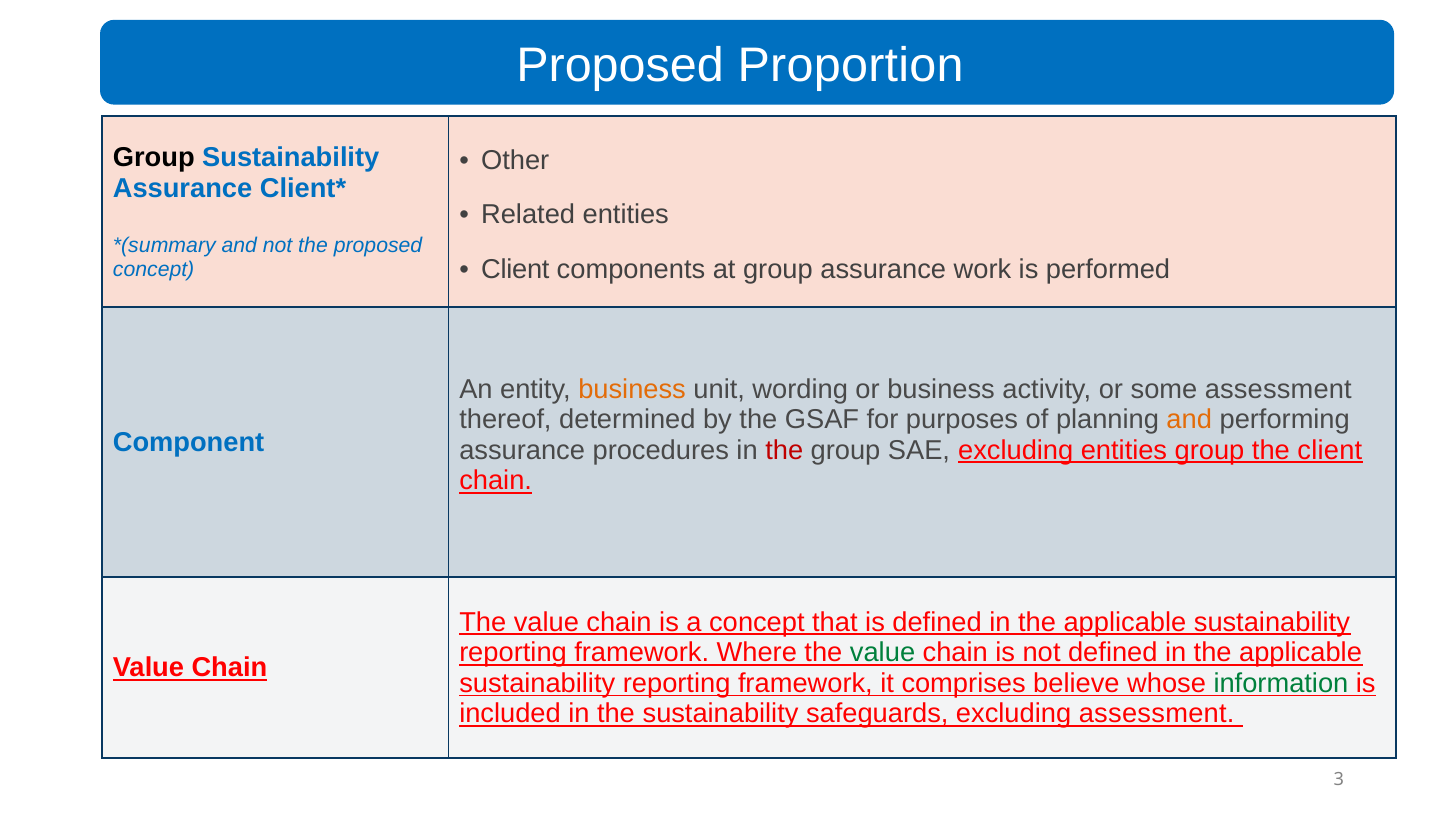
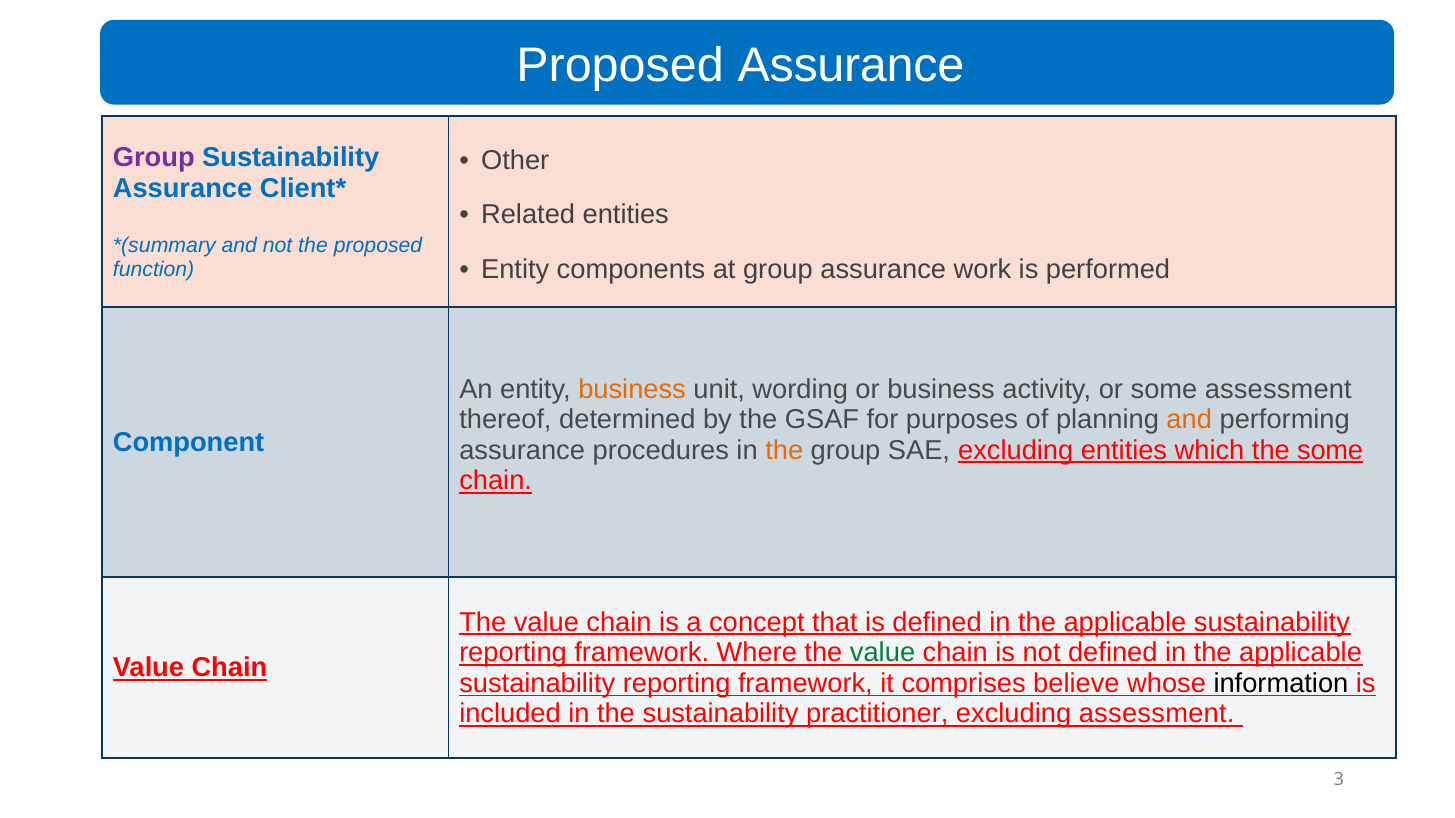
Proposed Proportion: Proportion -> Assurance (851, 66)
Group colour: black -> purple (154, 158)
Client: Client -> Entity (515, 270)
concept: concept -> function (154, 270)
the colour: red -> orange (784, 450)
entities group: group -> which (1210, 450)
the client: client -> some (1330, 450)
information colour: green -> black (1281, 684)
safeguards: safeguards -> practitioner (877, 714)
